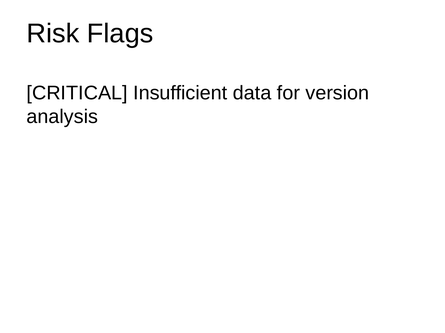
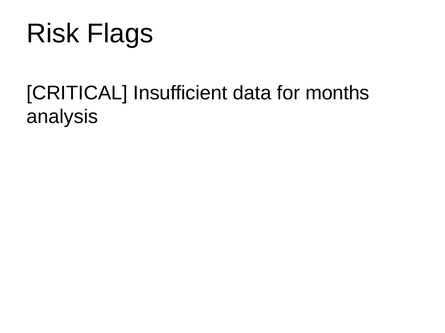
version: version -> months (337, 93)
